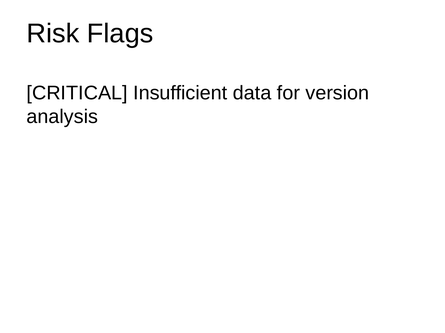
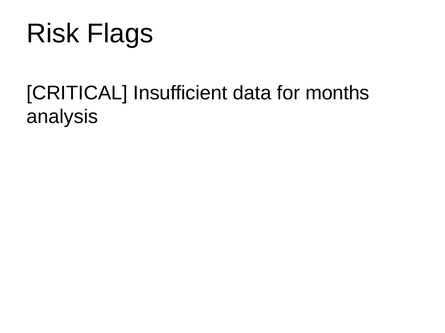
version: version -> months (337, 93)
